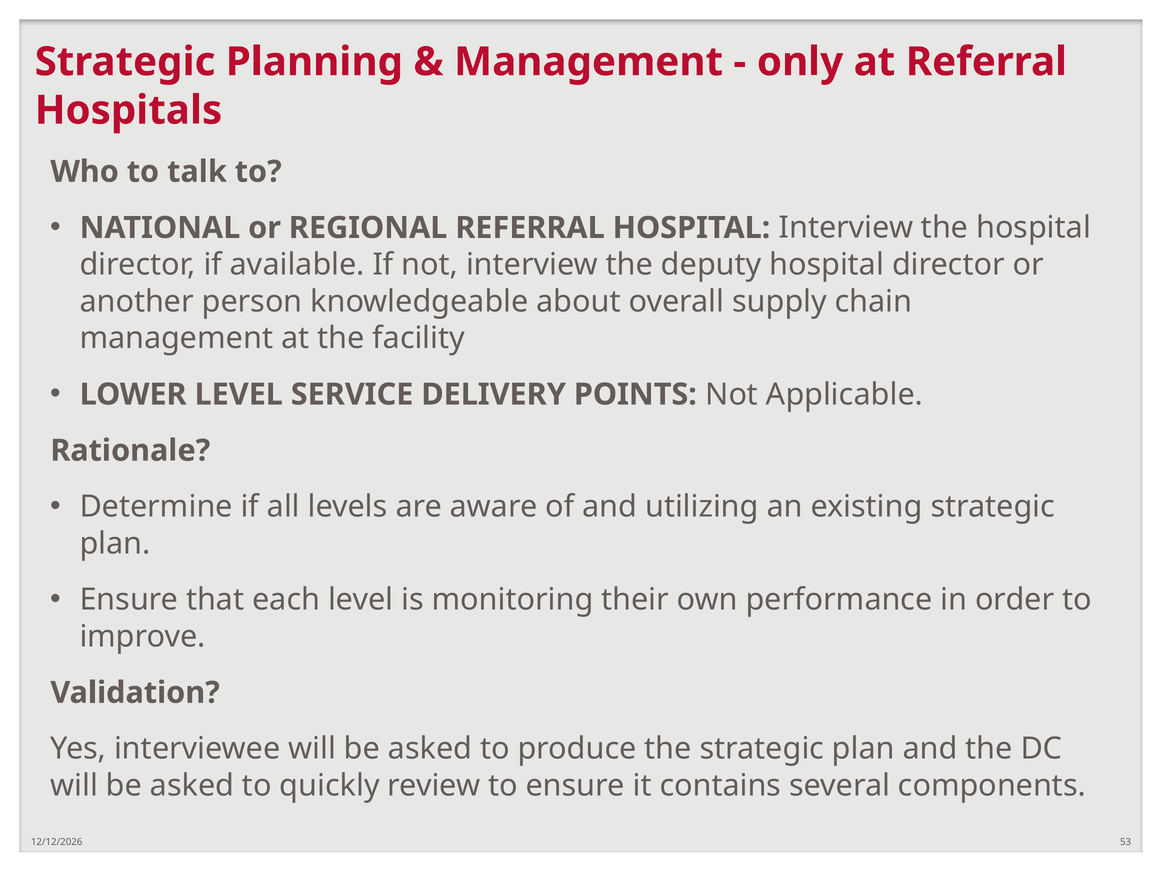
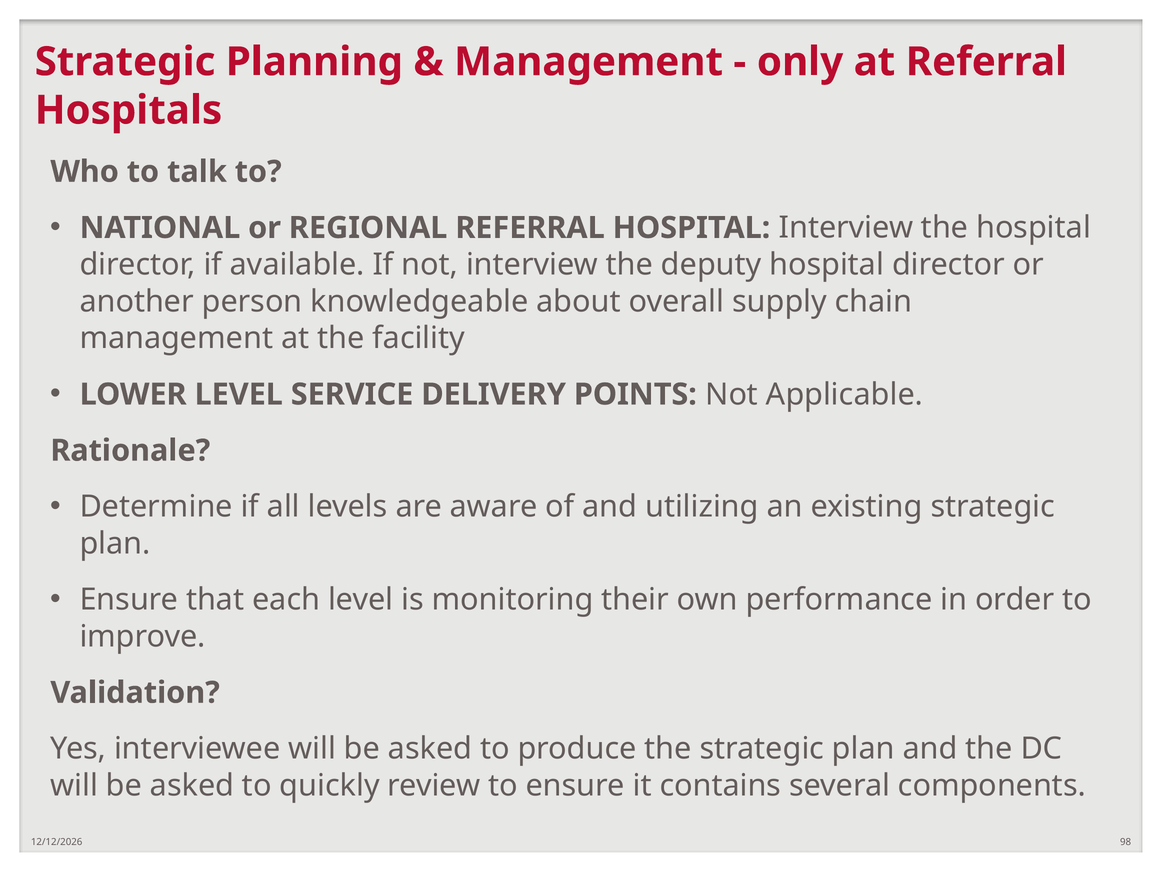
53: 53 -> 98 (1126, 841)
